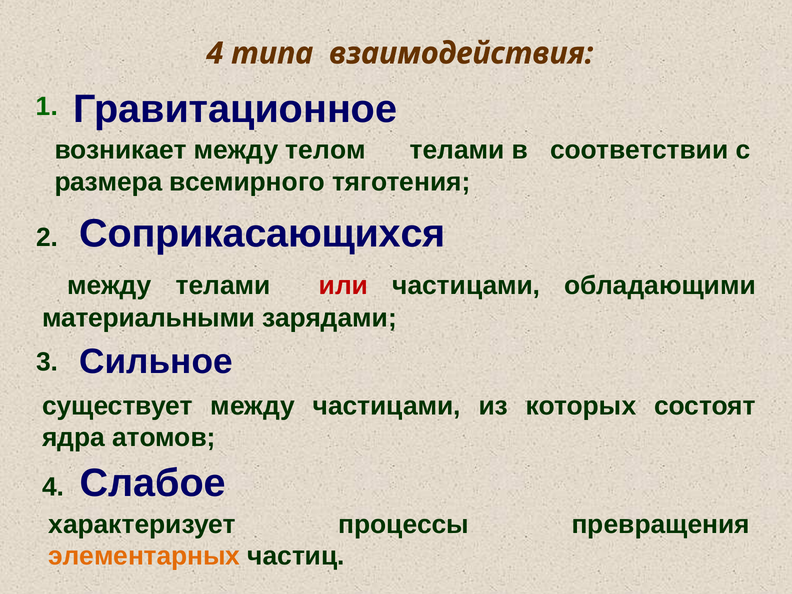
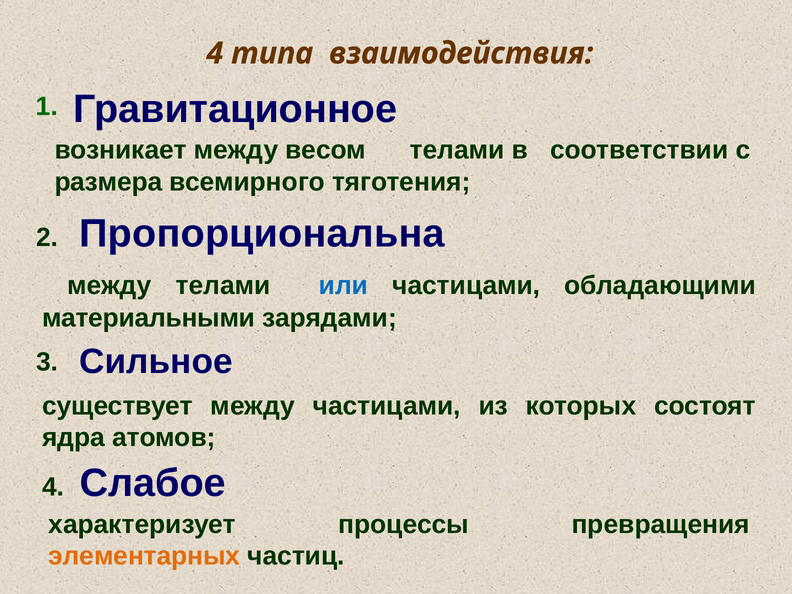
телом: телом -> весом (326, 150)
Соприкасающихся: Соприкасающихся -> Пропорциональна (262, 234)
или colour: red -> blue (344, 286)
